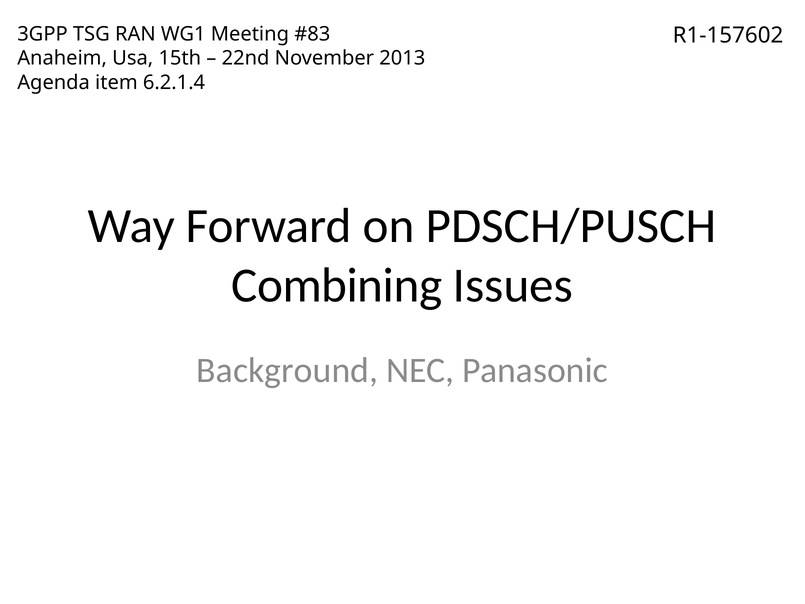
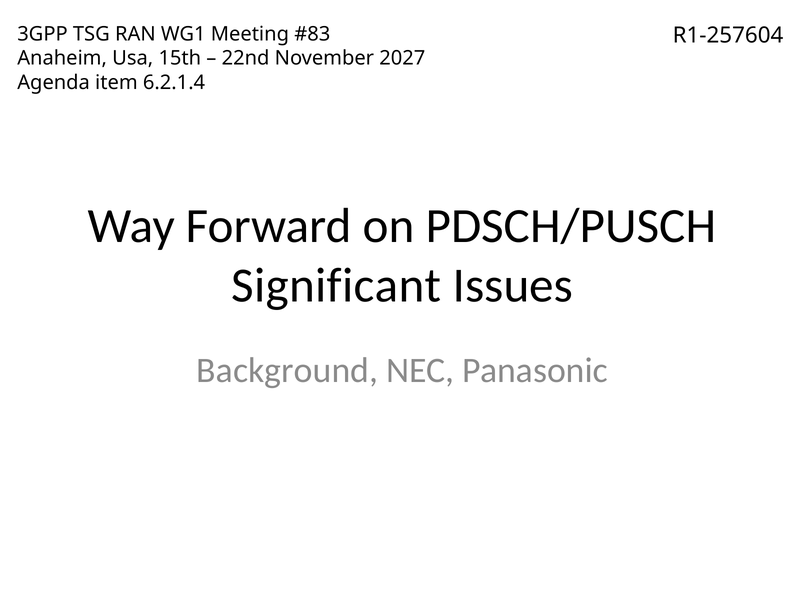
R1-157602: R1-157602 -> R1-257604 (728, 36)
2013: 2013 -> 2027 (402, 58)
Combining: Combining -> Significant (336, 285)
